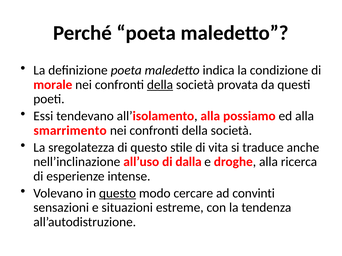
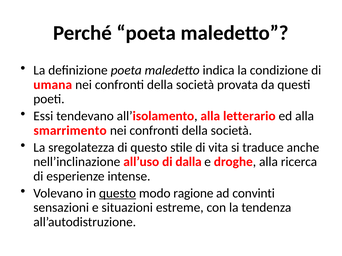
morale: morale -> umana (53, 85)
della underline: present -> none (160, 85)
possiamo: possiamo -> letterario (249, 116)
cercare: cercare -> ragione (193, 194)
